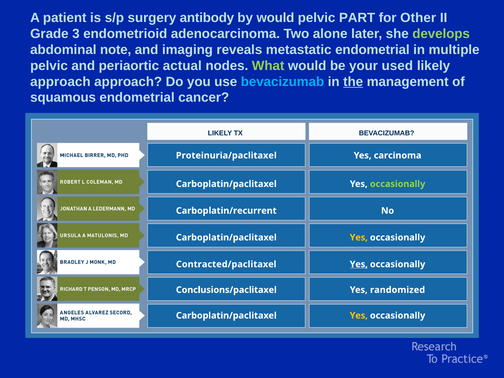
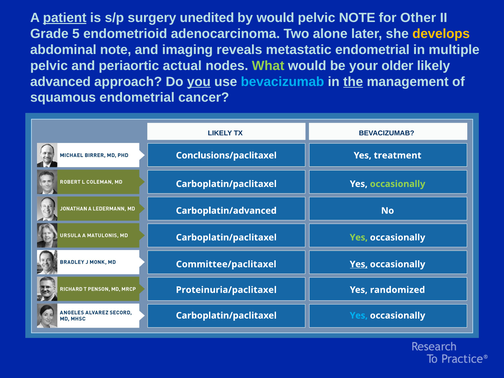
patient underline: none -> present (65, 18)
antibody: antibody -> unedited (207, 18)
pelvic PART: PART -> NOTE (357, 18)
3: 3 -> 5 (76, 34)
develops colour: light green -> yellow (441, 34)
used: used -> older (397, 66)
approach: approach -> advanced (60, 82)
you underline: none -> present (199, 82)
Proteinuria/paclitaxel: Proteinuria/paclitaxel -> Conclusions/paclitaxel (226, 155)
carcinoma: carcinoma -> treatment (398, 155)
Carboplatin/recurrent: Carboplatin/recurrent -> Carboplatin/advanced (226, 211)
Yes colour: yellow -> light green (359, 237)
Contracted/paclitaxel: Contracted/paclitaxel -> Committee/paclitaxel (226, 264)
Conclusions/paclitaxel: Conclusions/paclitaxel -> Proteinuria/paclitaxel (226, 290)
Yes colour: yellow -> light blue (359, 316)
